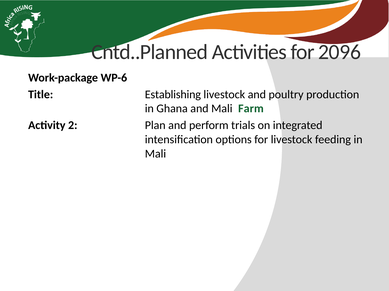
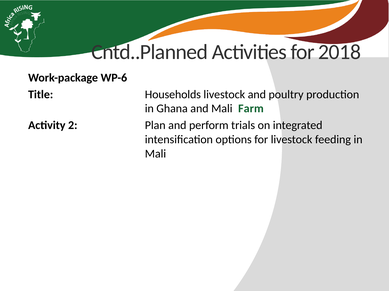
2096: 2096 -> 2018 (340, 52)
Establishing: Establishing -> Households (173, 95)
